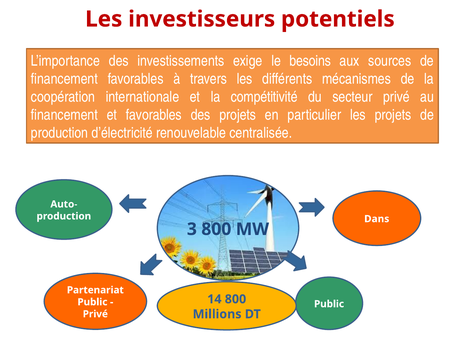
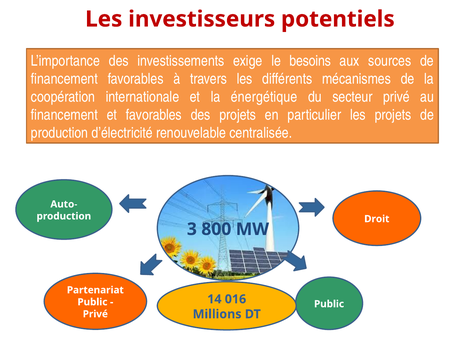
compétitivité: compétitivité -> énergétique (264, 97)
Dans: Dans -> Droit (377, 219)
14 800: 800 -> 016 (235, 299)
